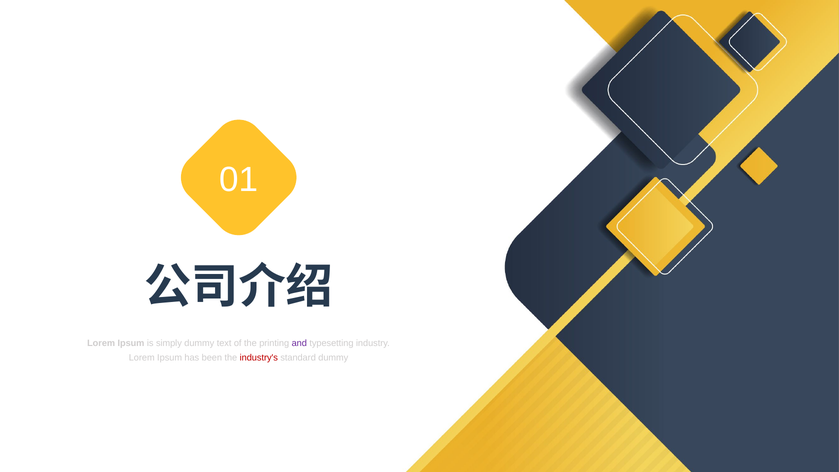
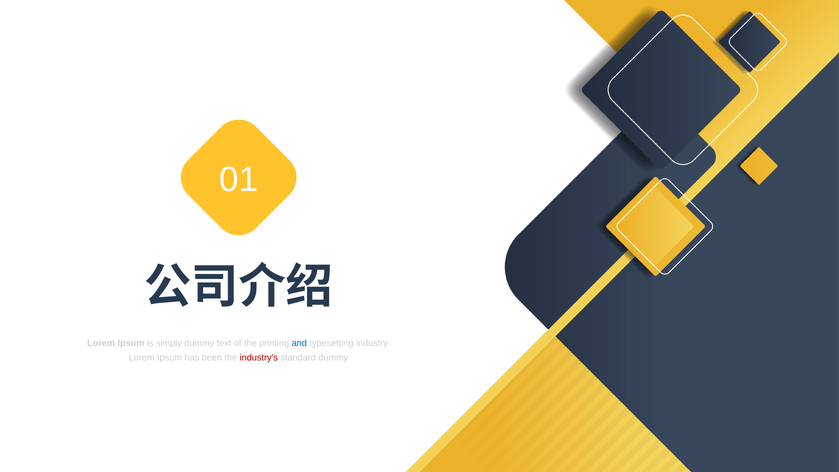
and colour: purple -> blue (299, 343)
